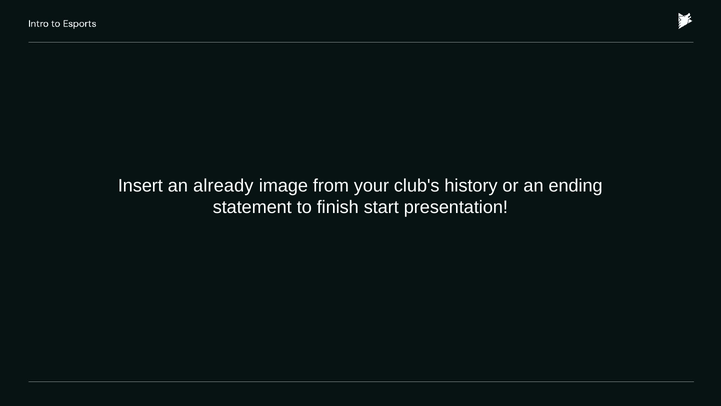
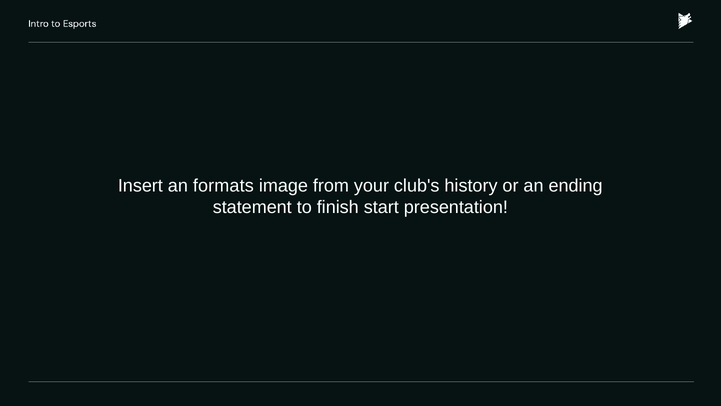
already: already -> formats (223, 186)
